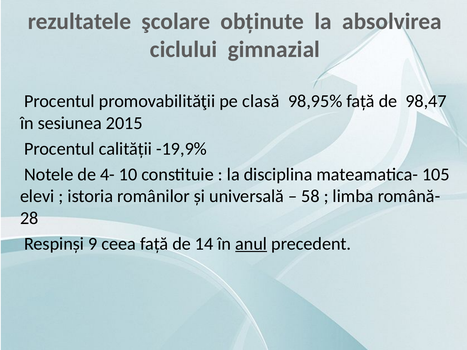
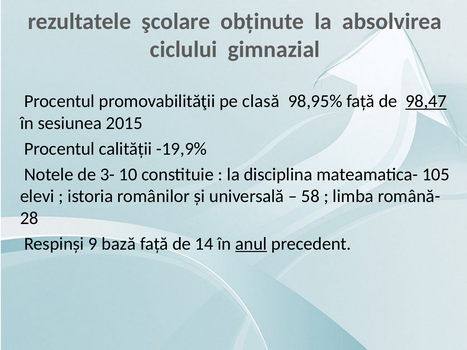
98,47 underline: none -> present (426, 101)
4-: 4- -> 3- (107, 175)
ceea: ceea -> bază (119, 244)
